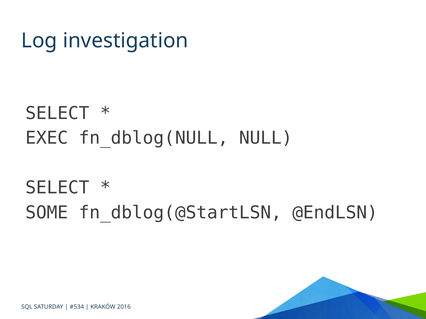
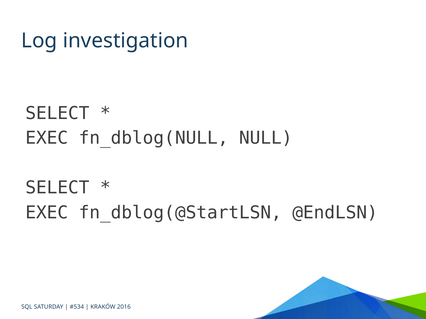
SOME: SOME -> EXEC (47, 213)
